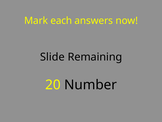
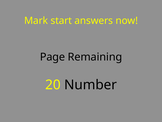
each: each -> start (61, 21)
Slide: Slide -> Page (52, 57)
